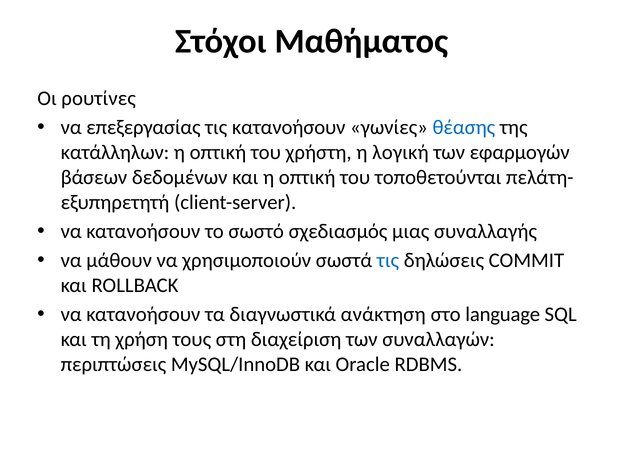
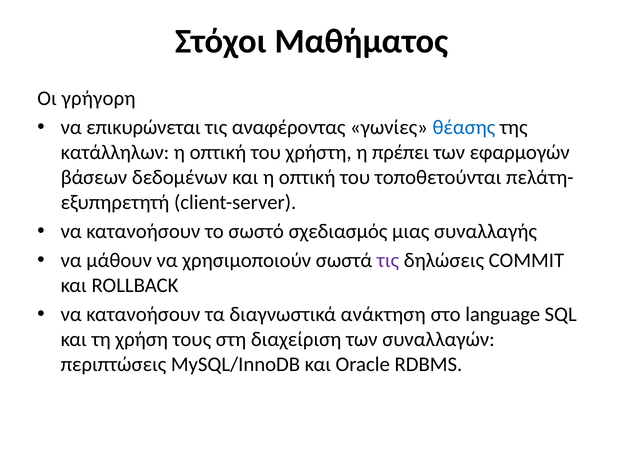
ρουτίνες: ρουτίνες -> γρήγορη (99, 98)
επεξεργασίας: επεξεργασίας -> επικυρώνεται (143, 127)
τις κατανοήσουν: κατανοήσουν -> αναφέροντας (289, 127)
λογική: λογική -> πρέπει (401, 152)
τις colour: blue -> purple (388, 260)
